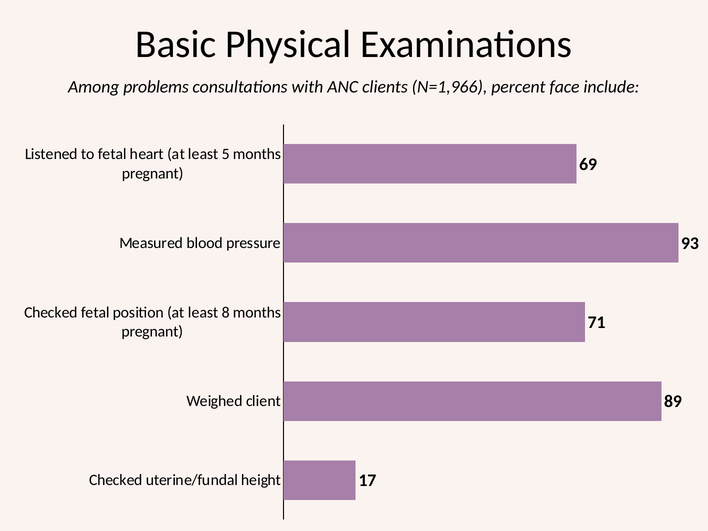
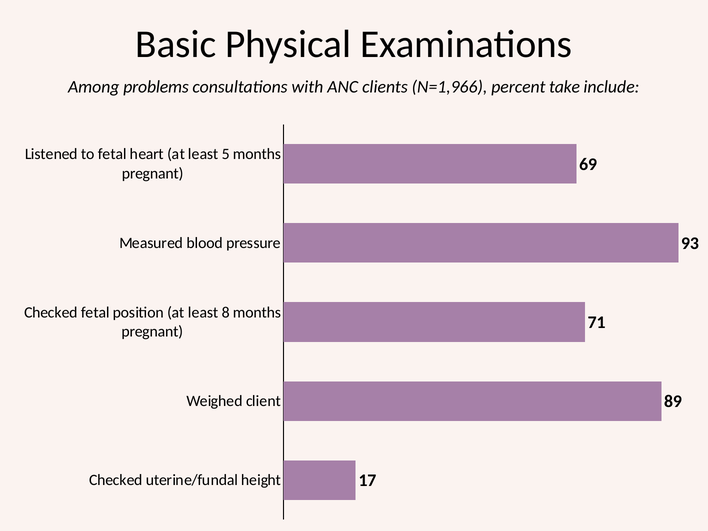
face: face -> take (565, 87)
